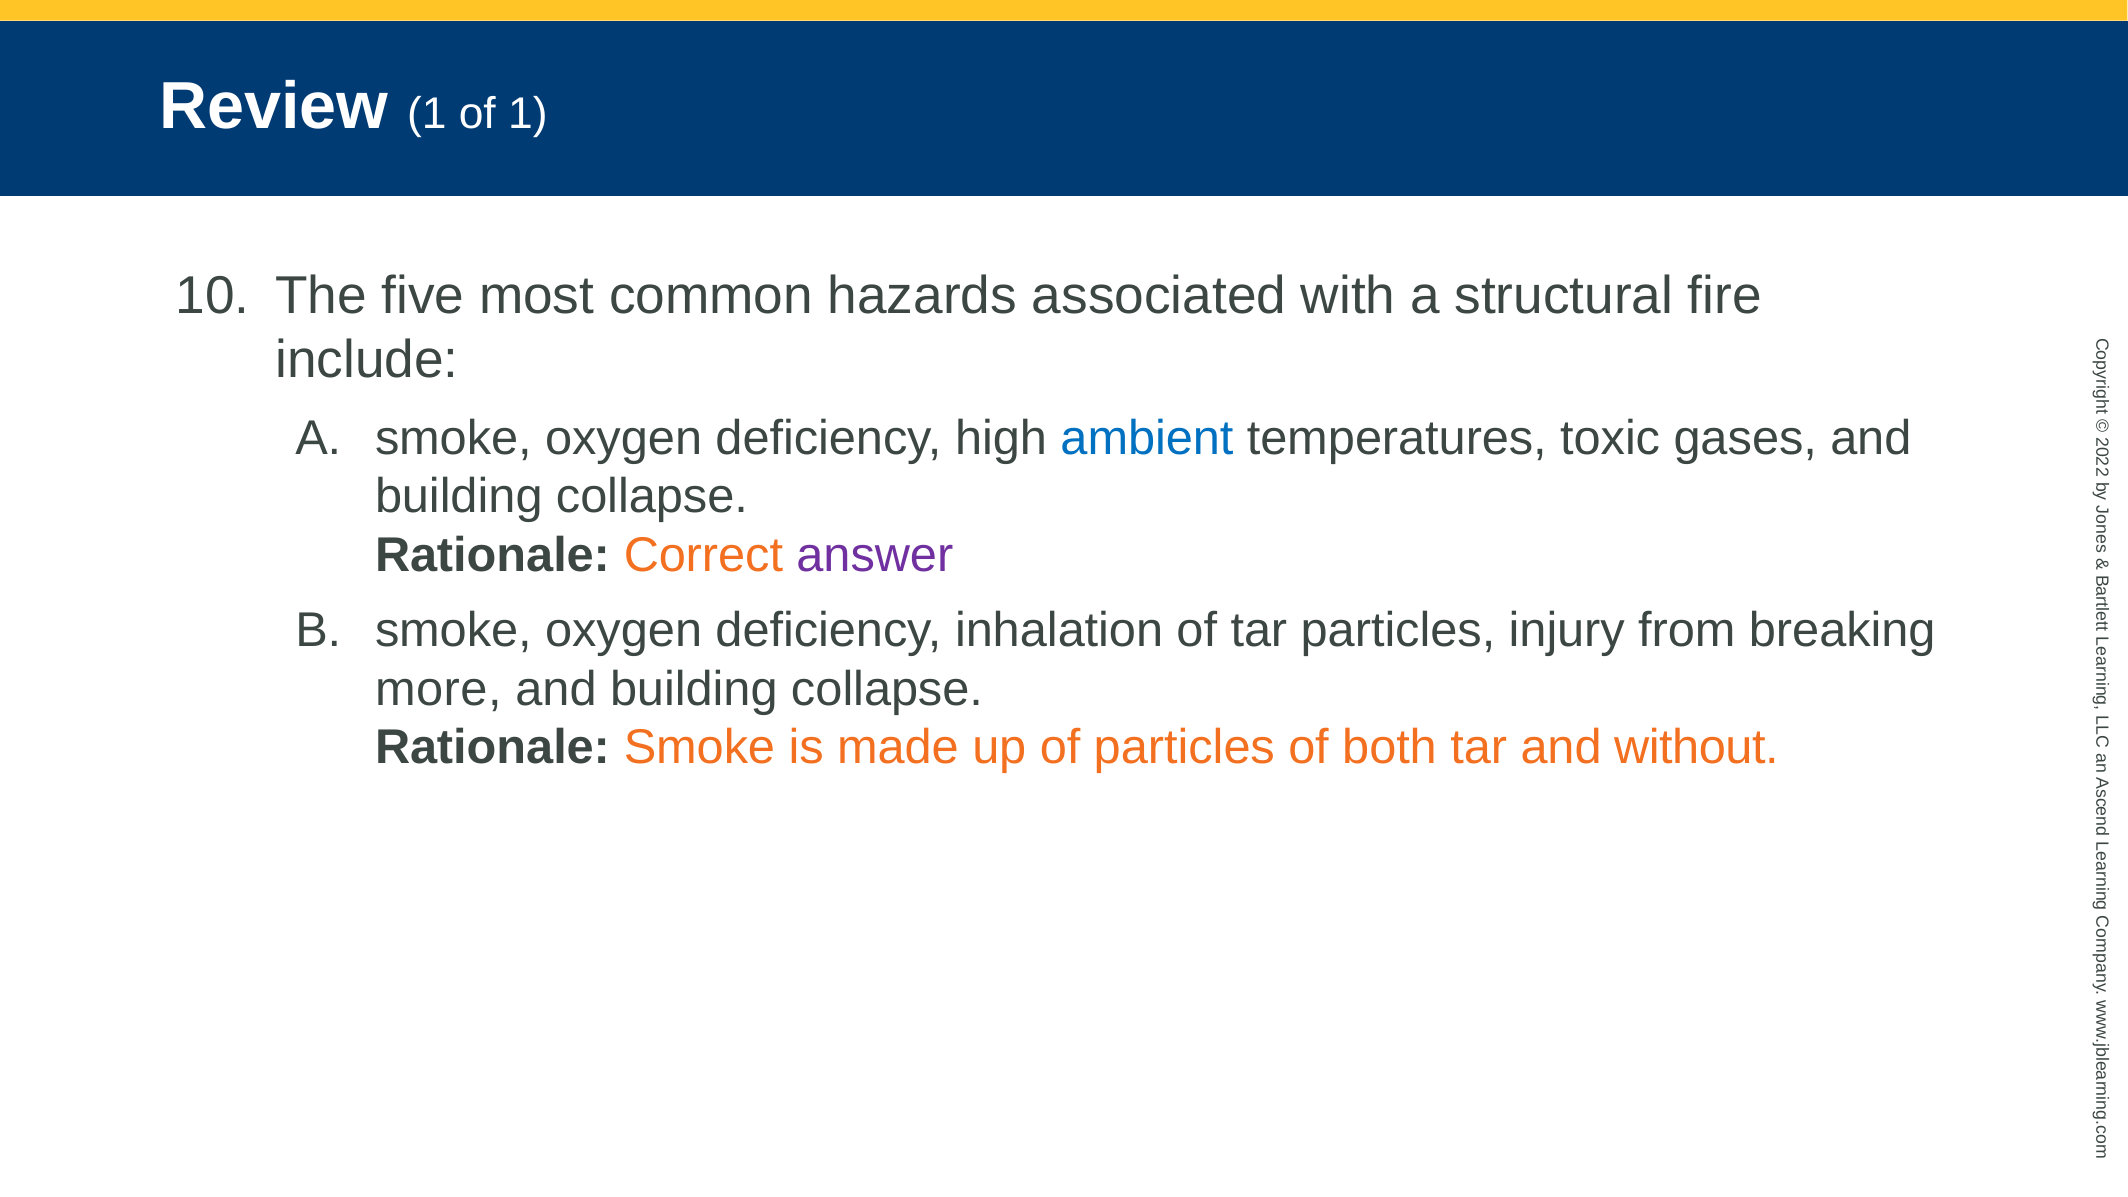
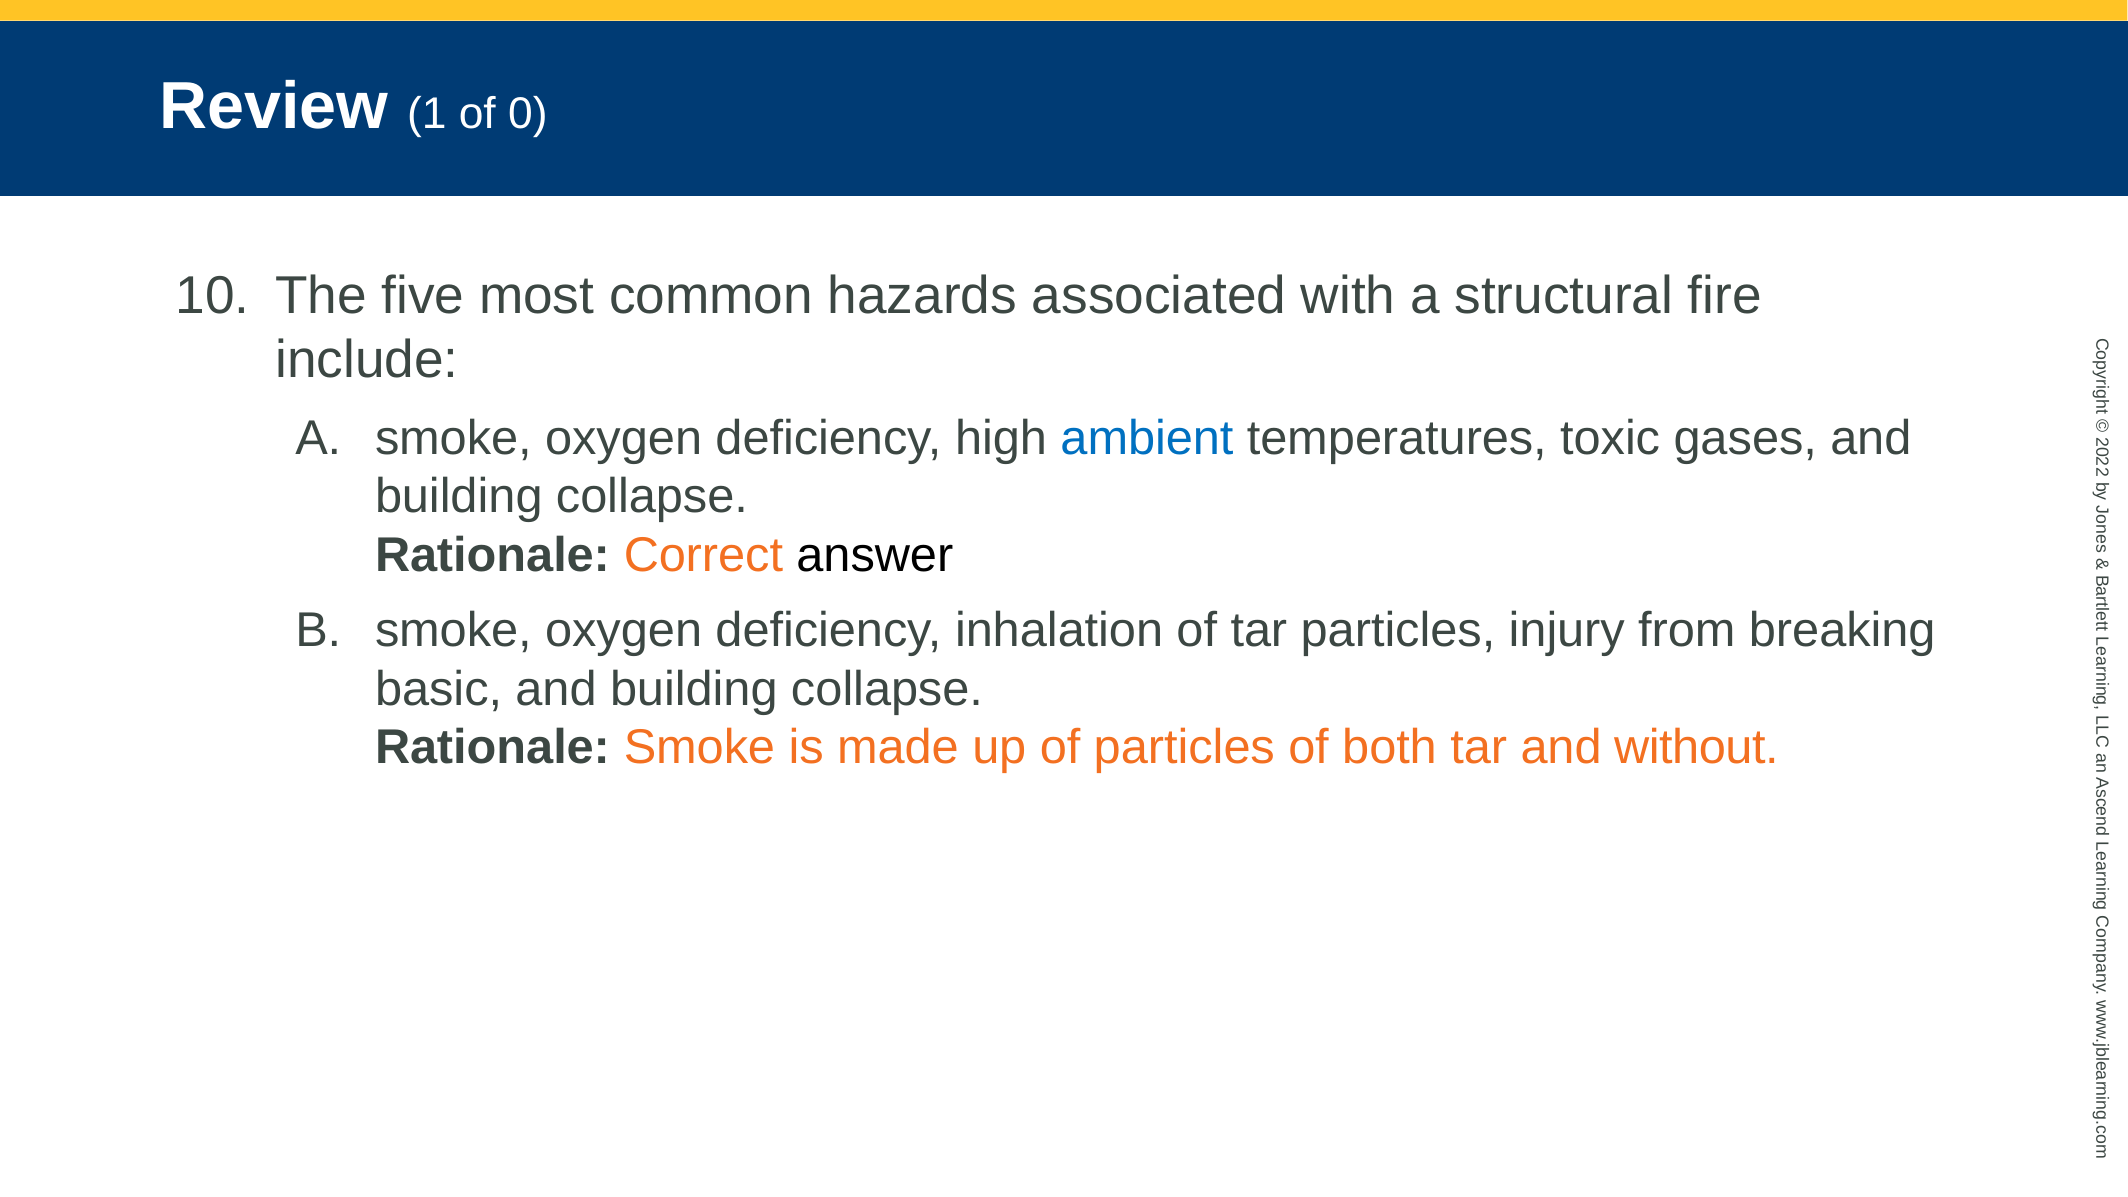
of 1: 1 -> 0 (528, 114)
answer colour: purple -> black (875, 555)
more: more -> basic (439, 689)
